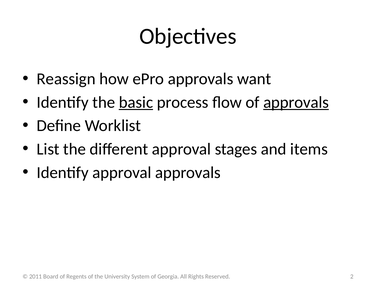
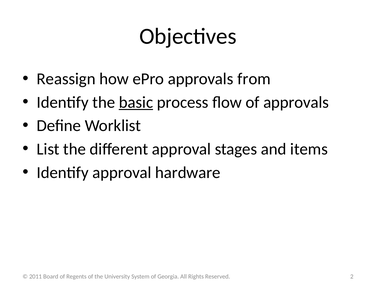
want: want -> from (254, 79)
approvals underline: present -> none (296, 102)
approval approvals: approvals -> hardware (188, 172)
